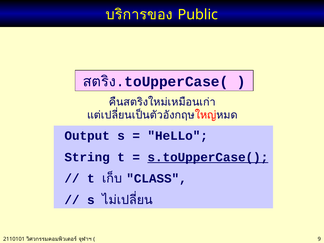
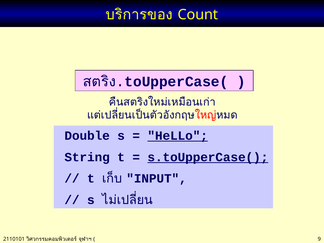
Public: Public -> Count (198, 15)
Output: Output -> Double (87, 136)
HeLLo underline: none -> present (178, 136)
CLASS: CLASS -> INPUT (157, 179)
